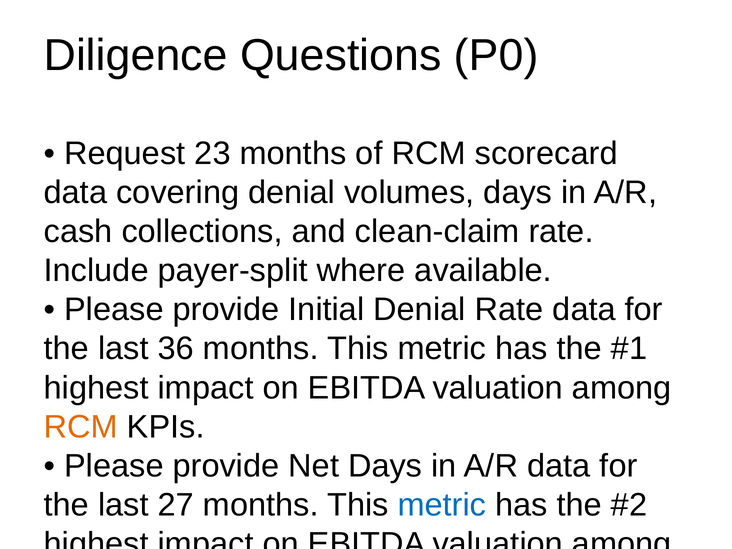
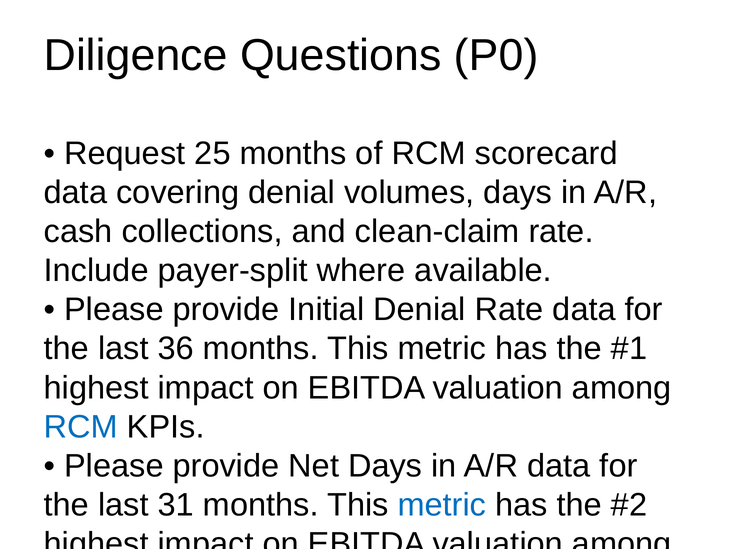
23: 23 -> 25 (212, 154)
RCM colour: orange -> blue (81, 427)
27: 27 -> 31 (176, 505)
